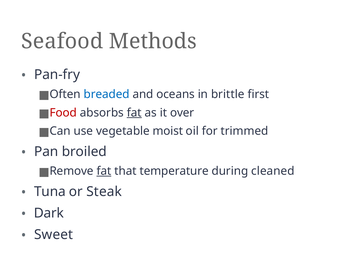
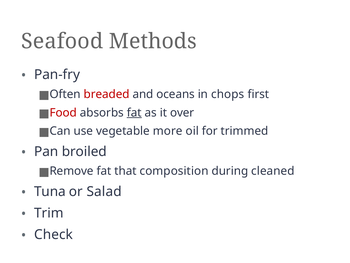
breaded colour: blue -> red (107, 94)
brittle: brittle -> chops (228, 94)
moist: moist -> more (168, 131)
fat underline: present -> none (104, 171)
temperature: temperature -> composition (174, 171)
Steak: Steak -> Salad (104, 191)
Dark: Dark -> Trim (49, 213)
Sweet: Sweet -> Check (54, 234)
